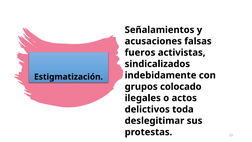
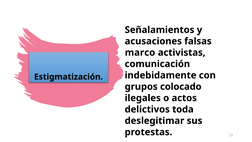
fueros: fueros -> marco (140, 52)
sindicalizados: sindicalizados -> comunicación (157, 64)
